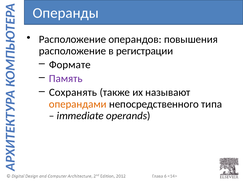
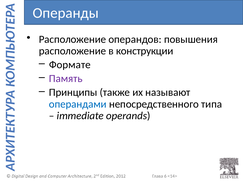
регистрации: регистрации -> конструкции (145, 51)
Сохранять: Сохранять -> Принципы (73, 93)
операндами colour: orange -> blue (78, 104)
